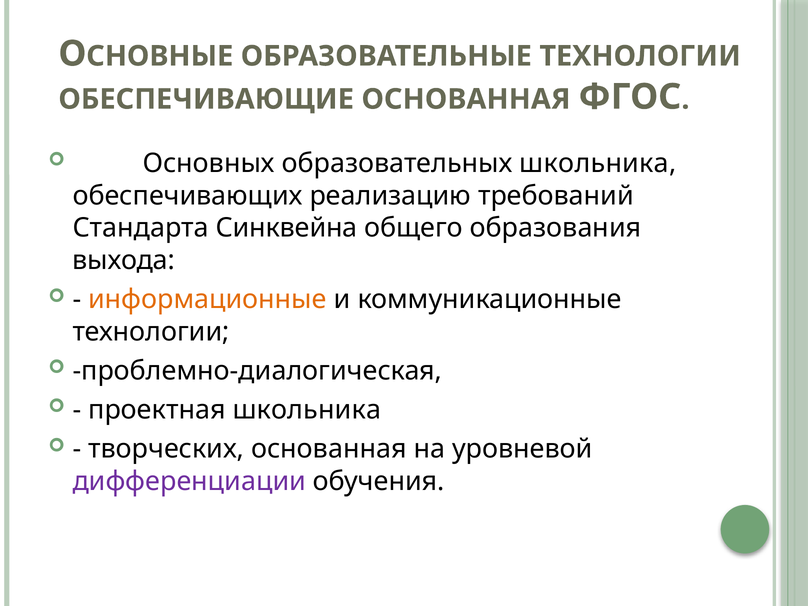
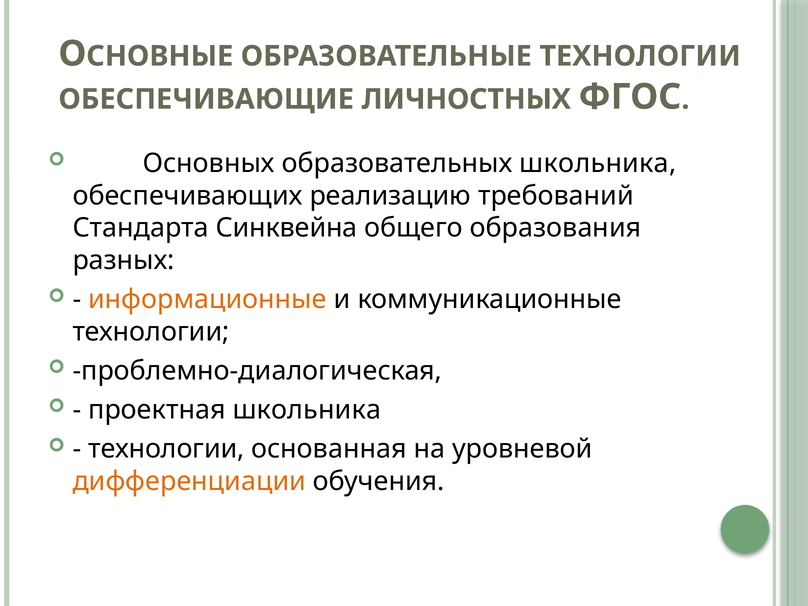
ОБЕСПЕЧИВАЮЩИЕ ОСНОВАННАЯ: ОСНОВАННАЯ -> ЛИЧНОСТНЫХ (466, 99)
выхода: выхода -> разных (124, 260)
творческих: творческих -> технологии (166, 449)
дифференциации colour: purple -> orange (189, 481)
